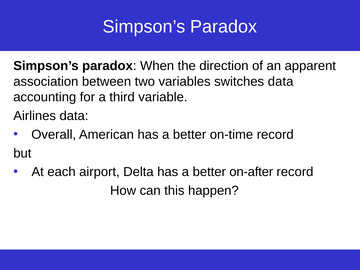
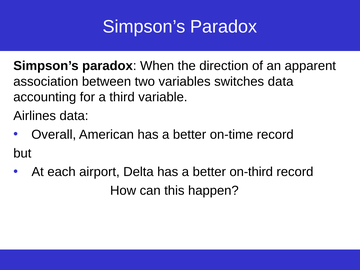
on-after: on-after -> on-third (251, 172)
